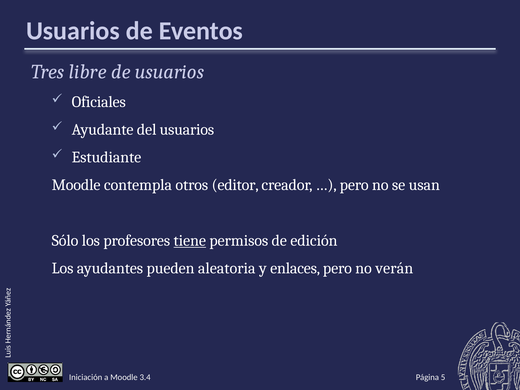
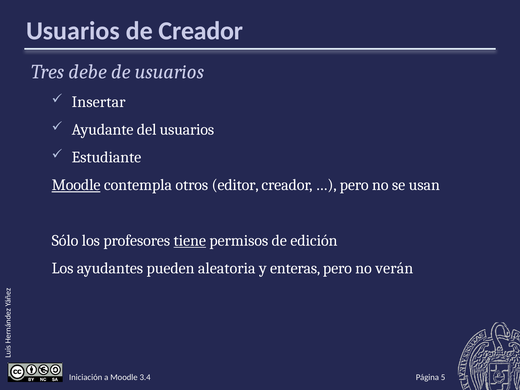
de Eventos: Eventos -> Creador (201, 31)
libre: libre -> debe (88, 72)
Oficiales: Oficiales -> Insertar (99, 102)
Moodle underline: none -> present (76, 185)
enlaces: enlaces -> enteras (295, 268)
